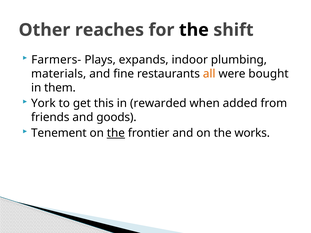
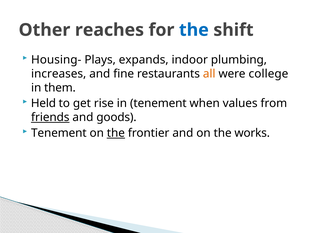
the colour: black -> blue (194, 30)
Farmers-: Farmers- -> Housing- (56, 60)
materials: materials -> increases (59, 74)
bought: bought -> college (268, 74)
York: York -> Held (43, 103)
this: this -> rise (104, 103)
in rewarded: rewarded -> tenement (158, 103)
added: added -> values (240, 103)
friends underline: none -> present (50, 118)
